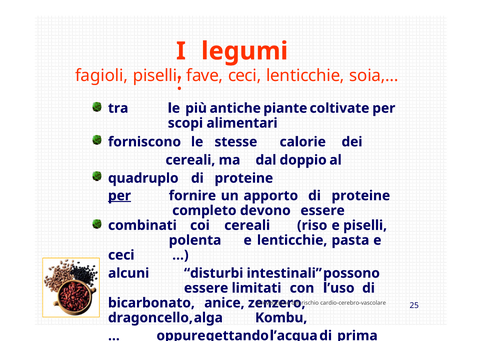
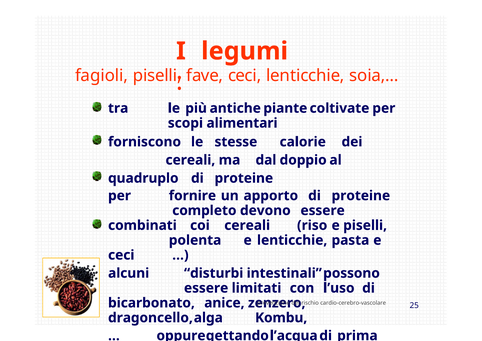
per underline: present -> none (119, 195)
